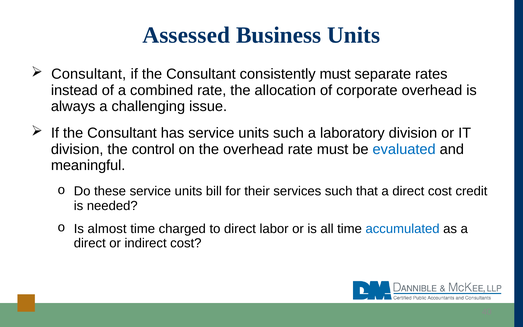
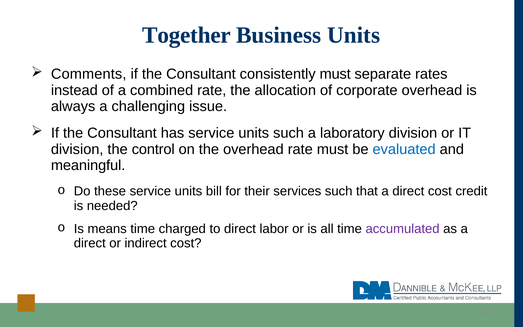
Assessed: Assessed -> Together (186, 35)
Consultant: Consultant -> Comments (89, 74)
almost: almost -> means (107, 229)
accumulated colour: blue -> purple (403, 229)
